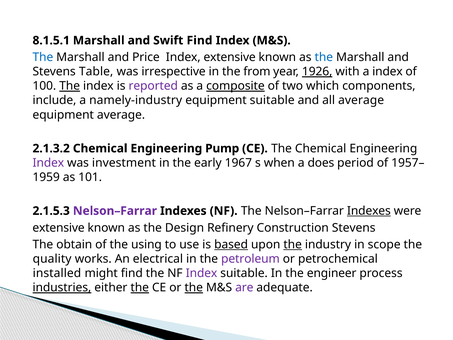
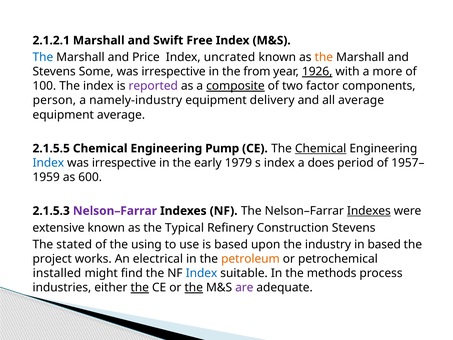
8.1.5.1: 8.1.5.1 -> 2.1.2.1 (51, 40)
Swift Find: Find -> Free (200, 40)
Index extensive: extensive -> uncrated (229, 57)
the colour: blue -> orange (324, 57)
Table: Table -> Some (96, 72)
a index: index -> more (387, 72)
The underline: present -> none (70, 86)
which: which -> factor (323, 86)
include: include -> person (54, 100)
equipment suitable: suitable -> delivery (272, 100)
2.1.3.2: 2.1.3.2 -> 2.1.5.5 (51, 148)
Chemical underline: none -> present (321, 148)
Index colour: purple -> blue (48, 163)
investment: investment -> irrespective (124, 163)
1967: 1967 -> 1979 (238, 163)
s when: when -> index (279, 163)
101: 101 -> 600 (90, 177)
Design: Design -> Typical (185, 228)
obtain: obtain -> stated (74, 244)
based underline: present -> none (231, 244)
the underline: present -> none (293, 244)
in scope: scope -> based (384, 244)
quality: quality -> project (52, 259)
petroleum colour: purple -> orange (250, 259)
Index colour: purple -> blue (202, 273)
engineer: engineer -> methods (332, 273)
industries underline: present -> none (62, 287)
